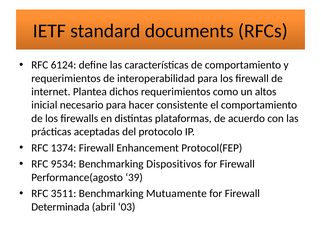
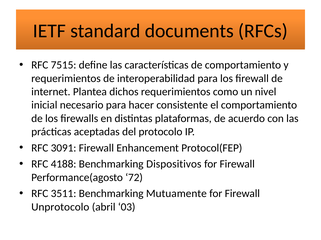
6124: 6124 -> 7515 (64, 65)
altos: altos -> nivel (266, 92)
1374: 1374 -> 3091 (64, 148)
9534: 9534 -> 4188 (64, 165)
39: 39 -> 72 (134, 178)
Determinada: Determinada -> Unprotocolo (60, 208)
